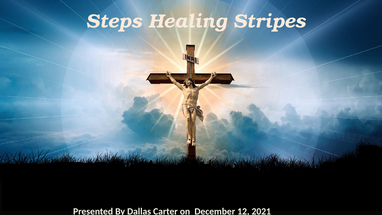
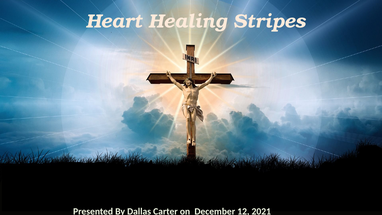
Steps: Steps -> Heart (114, 21)
